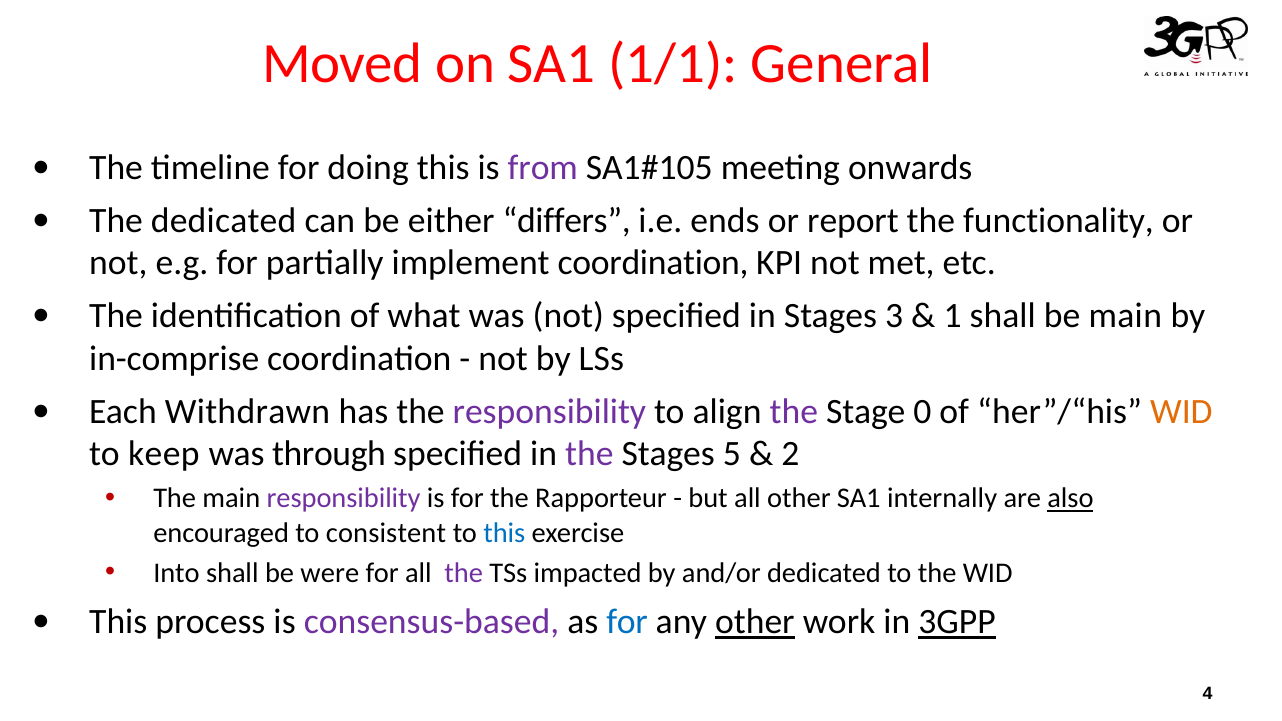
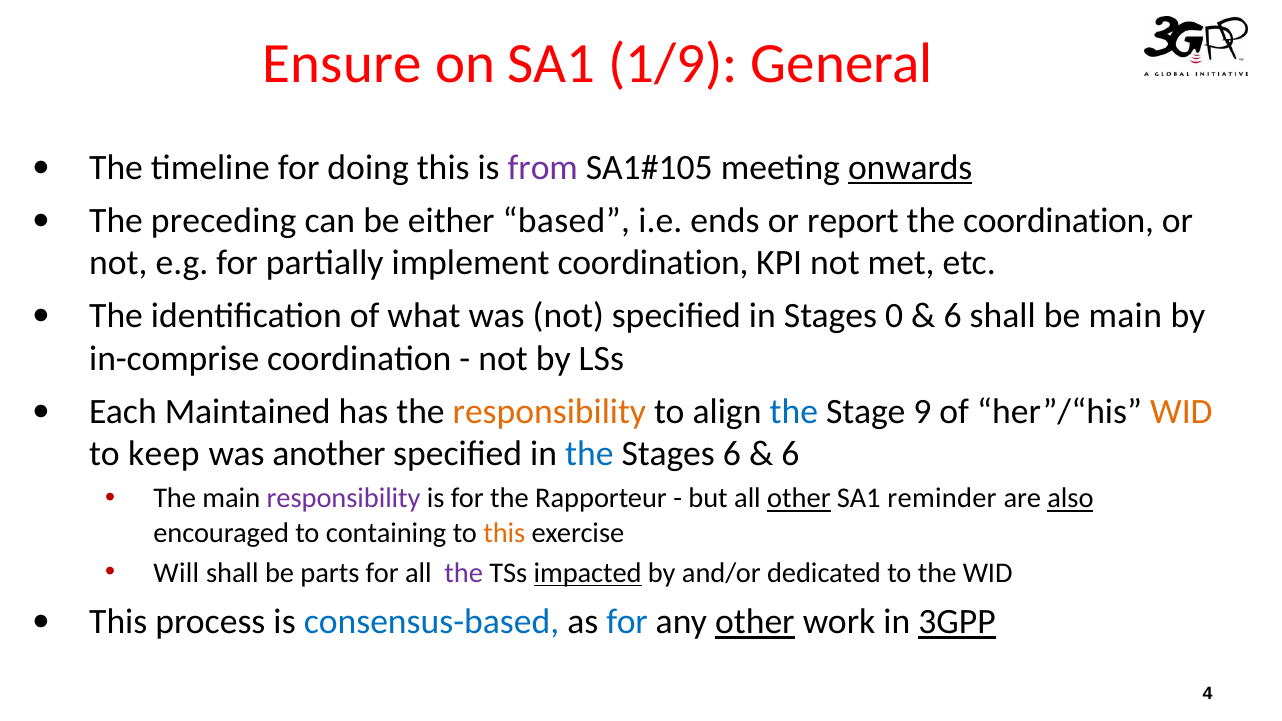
Moved: Moved -> Ensure (342, 64)
1/1: 1/1 -> 1/9 (673, 64)
onwards underline: none -> present (910, 168)
The dedicated: dedicated -> preceding (224, 220)
differs: differs -> based (566, 220)
the functionality: functionality -> coordination (1059, 220)
3: 3 -> 0 (894, 316)
1: 1 -> 6 (953, 316)
Withdrawn: Withdrawn -> Maintained (248, 411)
responsibility colour: purple -> orange (549, 411)
the colour: purple -> blue (794, 411)
0: 0 -> 9 (922, 411)
through: through -> another (329, 454)
the colour: purple -> blue (589, 454)
Stages 5: 5 -> 6 (732, 454)
2: 2 -> 6 (790, 454)
other underline: none -> present (799, 499)
internally: internally -> reminder (942, 499)
consistent: consistent -> containing (386, 533)
this colour: blue -> orange (504, 533)
Into: Into -> Will (176, 573)
were: were -> parts (330, 573)
impacted underline: none -> present (588, 573)
consensus-based colour: purple -> blue (431, 622)
